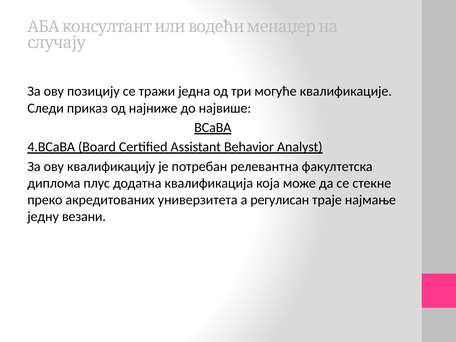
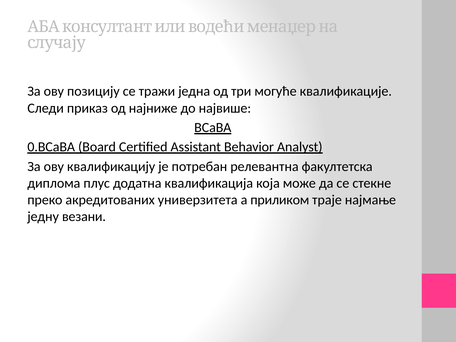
4.BCaBA: 4.BCaBA -> 0.BCaBA (51, 147)
регулисан: регулисан -> приликом (280, 200)
